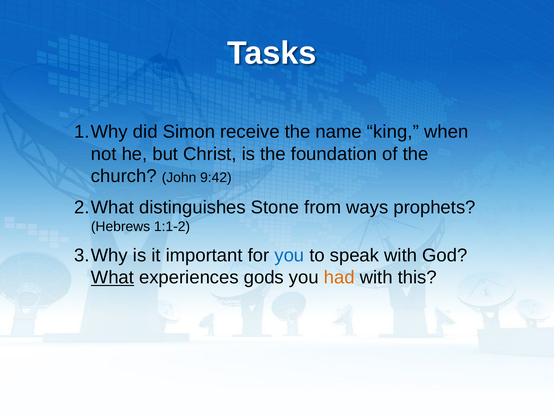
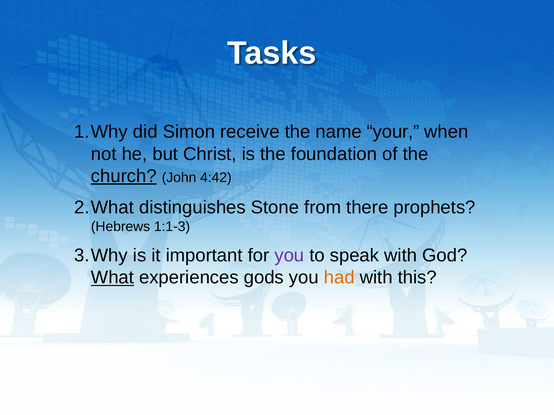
king: king -> your (393, 132)
church underline: none -> present (124, 176)
9:42: 9:42 -> 4:42 (216, 178)
ways: ways -> there (367, 208)
1:1-2: 1:1-2 -> 1:1-3 (172, 227)
you colour: blue -> purple (289, 256)
